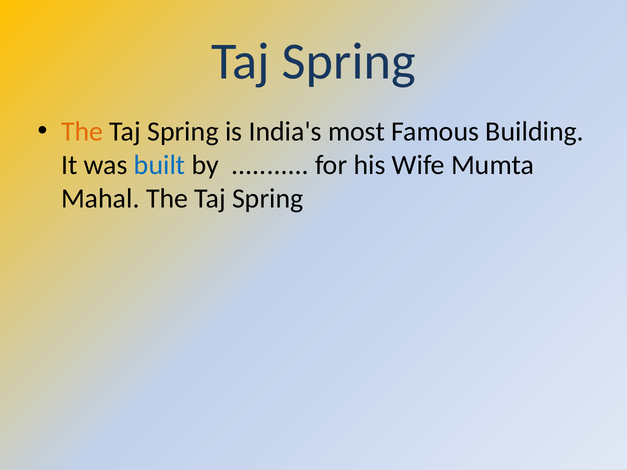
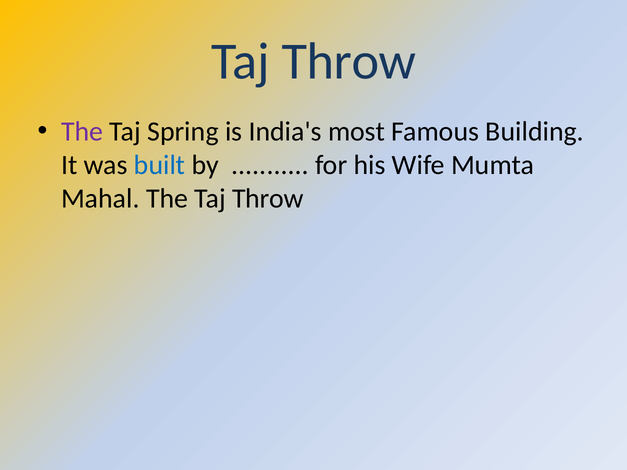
Spring: Spring -> Throw (349, 62)
The colour: orange -> purple (82, 132)
Mahal The Taj Spring: Spring -> Throw (268, 198)
